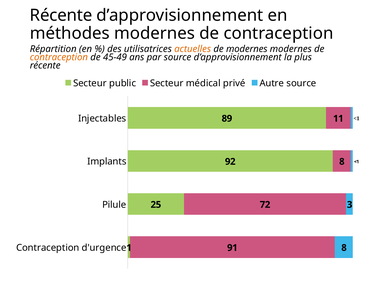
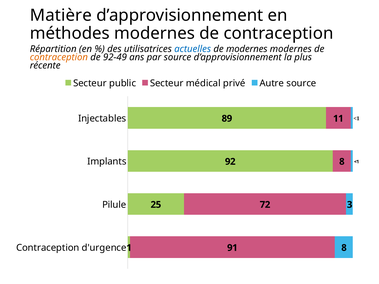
Récente: Récente -> Matière (61, 15)
actuelles colour: orange -> blue (193, 49)
45-49: 45-49 -> 92-49 (115, 57)
